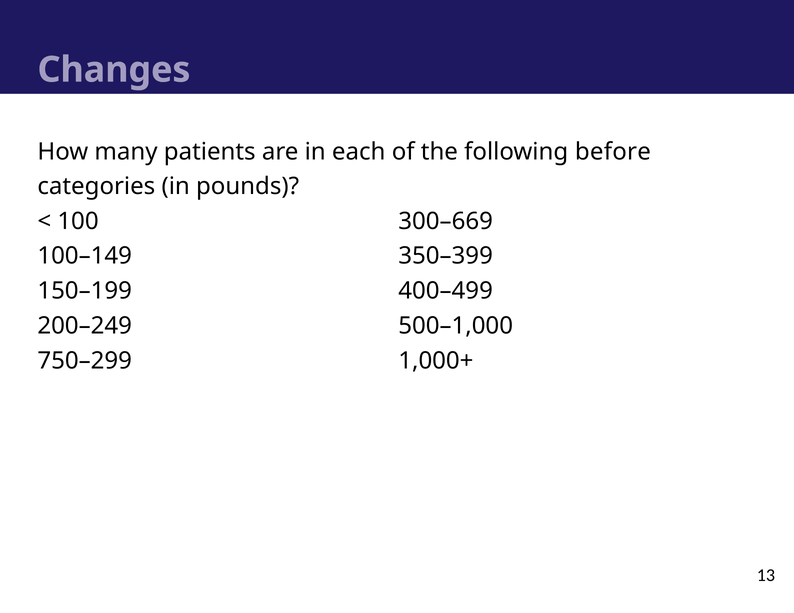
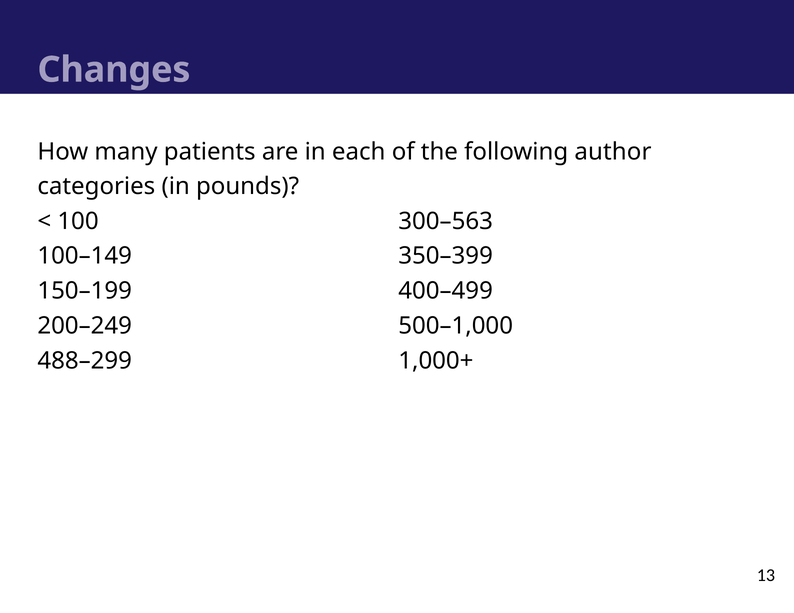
before: before -> author (613, 152)
300–669: 300–669 -> 300–563 (446, 221)
750–299: 750–299 -> 488–299 (85, 361)
